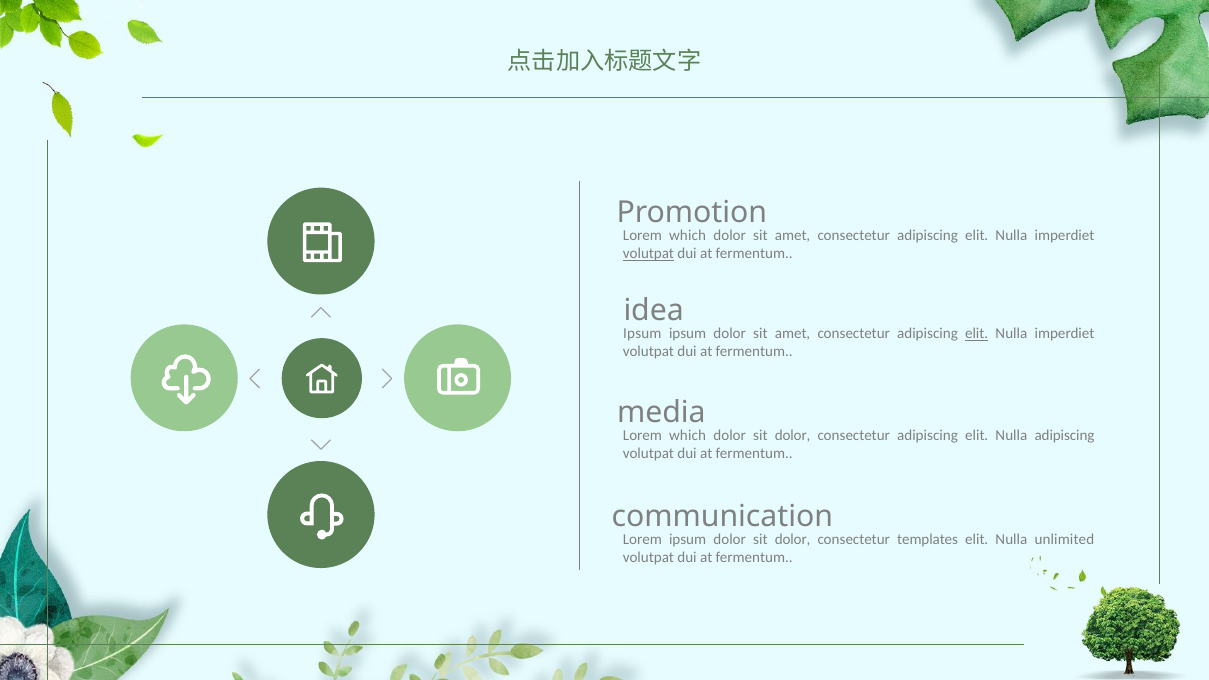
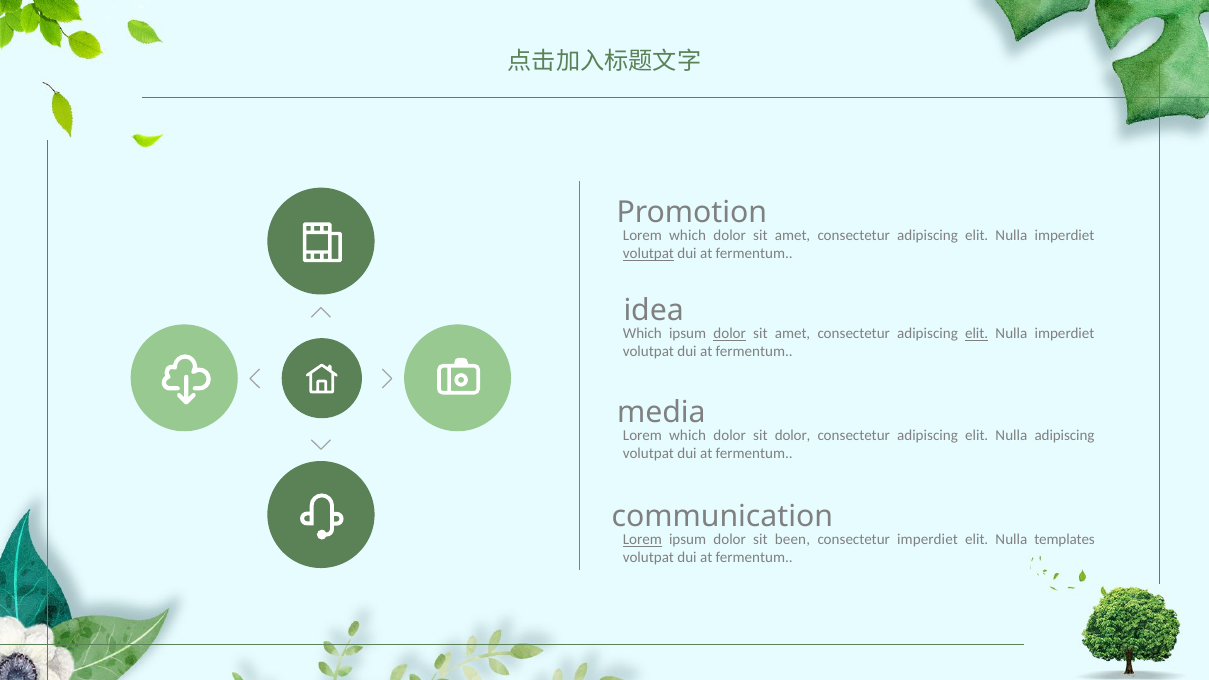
Ipsum: Ipsum -> Which (642, 334)
dolor underline: none -> present (730, 334)
Lorem underline: none -> present (642, 540)
ipsum dolor sit dolor: dolor -> been (792, 540)
consectetur templates: templates -> imperdiet (928, 540)
unlimited: unlimited -> templates (1065, 540)
